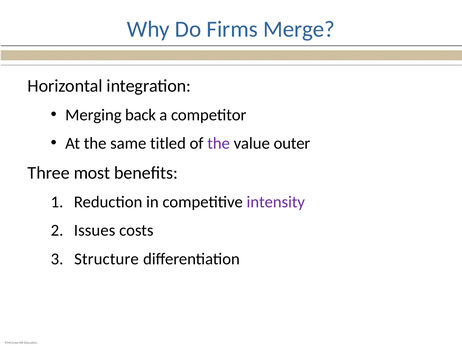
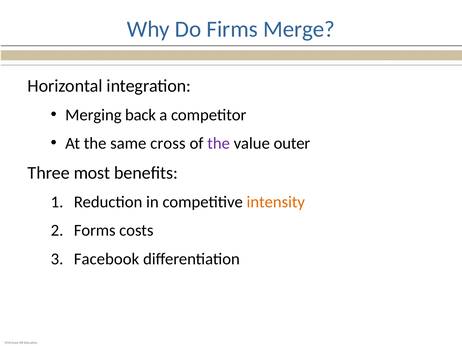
titled: titled -> cross (168, 144)
intensity colour: purple -> orange (276, 202)
Issues: Issues -> Forms (95, 231)
Structure: Structure -> Facebook (107, 259)
